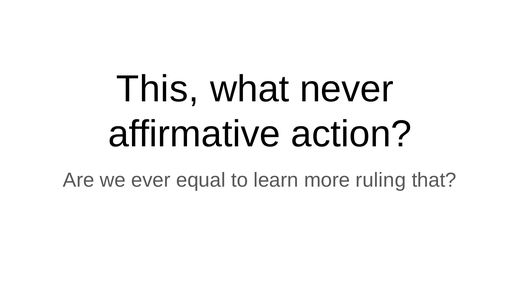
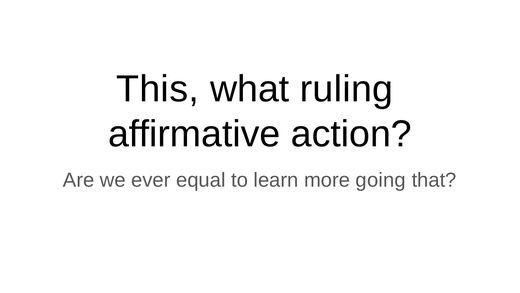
never: never -> ruling (346, 89)
ruling: ruling -> going (381, 180)
